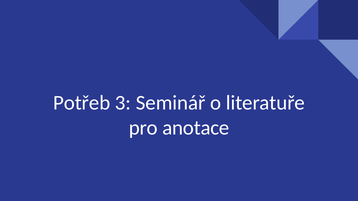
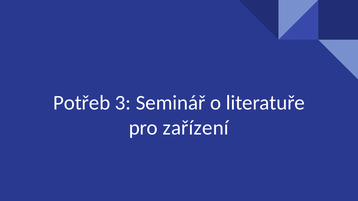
anotace: anotace -> zařízení (196, 128)
